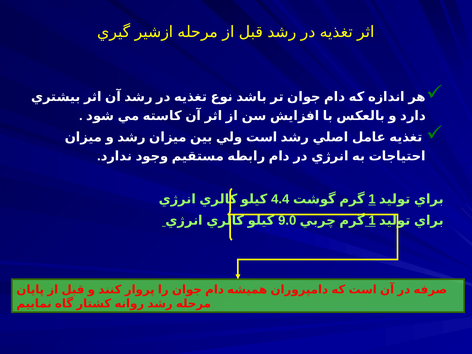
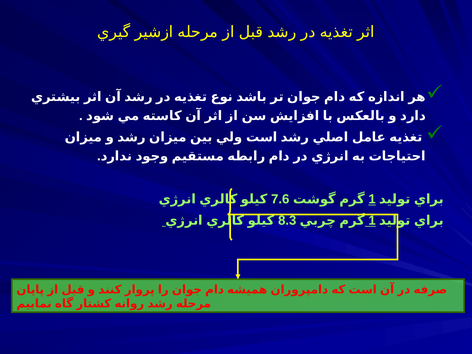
4.4: 4.4 -> 7.6 (280, 199)
9.0: 9.0 -> 8.3 (287, 221)
